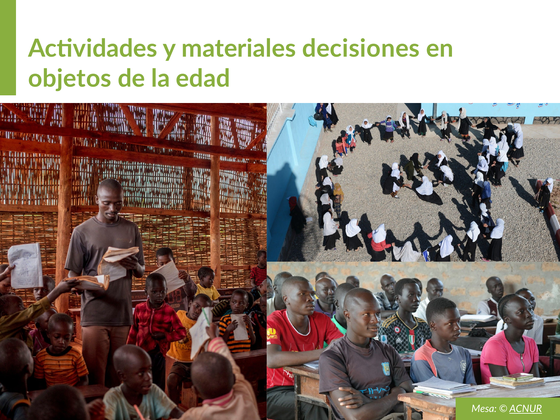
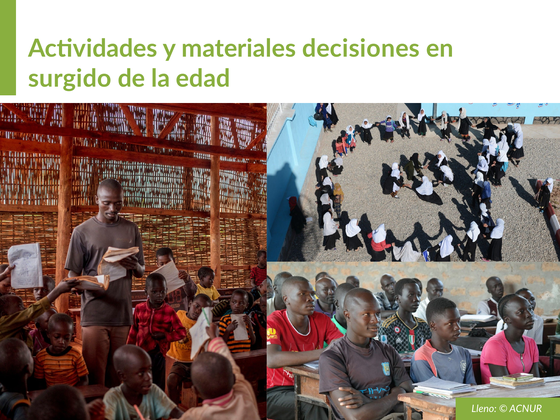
objetos: objetos -> surgido (70, 79)
Mesa: Mesa -> Lleno (484, 409)
ACNUR underline: present -> none (526, 409)
